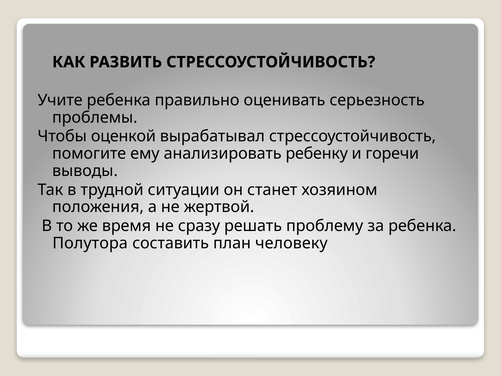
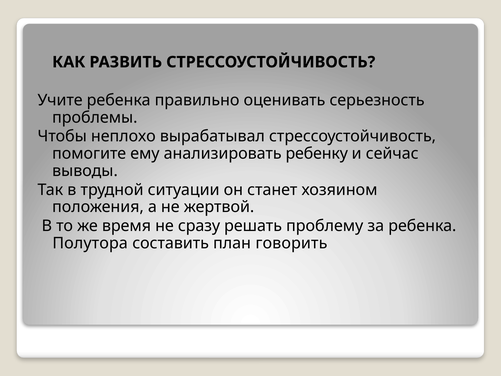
оценкой: оценкой -> неплохо (123, 136)
горечи: горечи -> сейчас (392, 153)
человеку: человеку -> говорить (291, 243)
